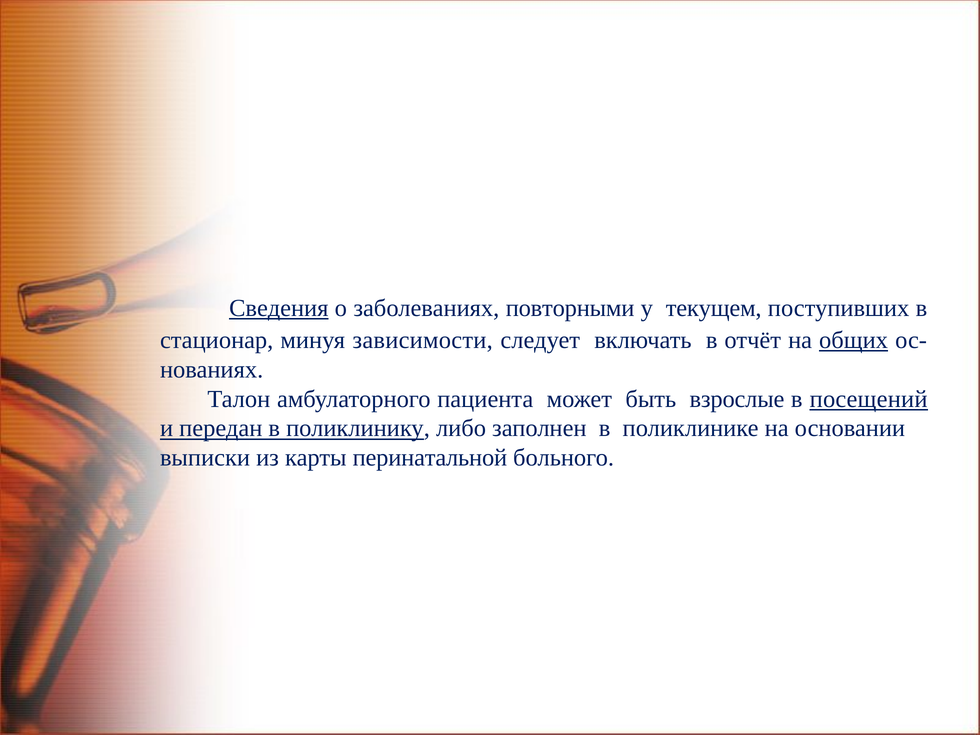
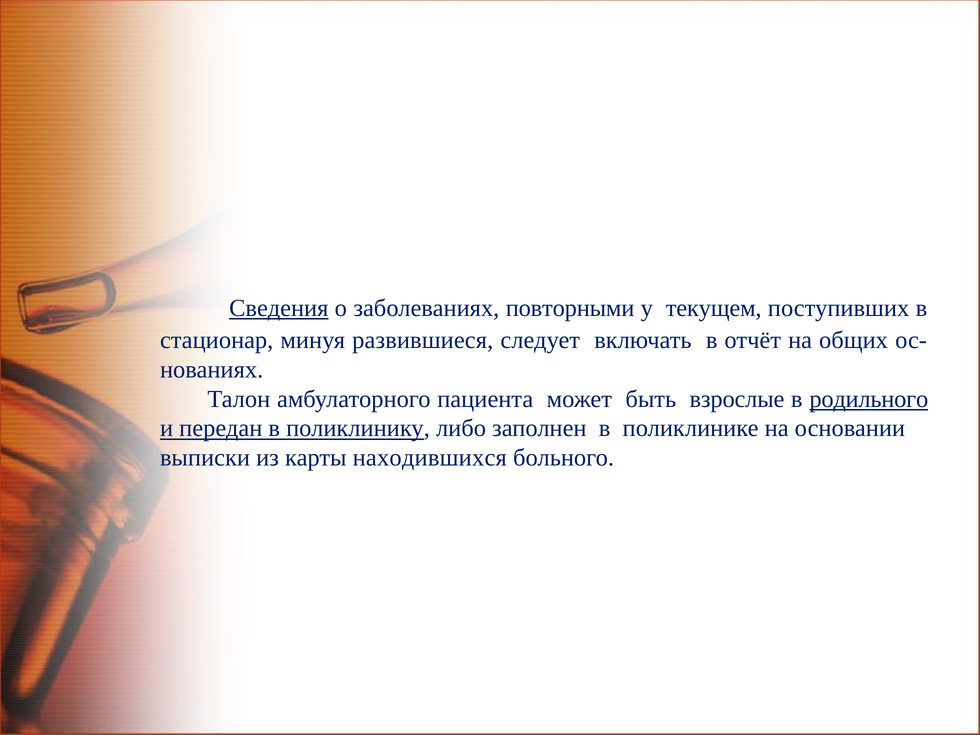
зависимости: зависимости -> развившиеся (423, 340)
общих underline: present -> none (854, 340)
посещений: посещений -> родильного (869, 399)
перинатальной: перинатальной -> находившихся (430, 458)
